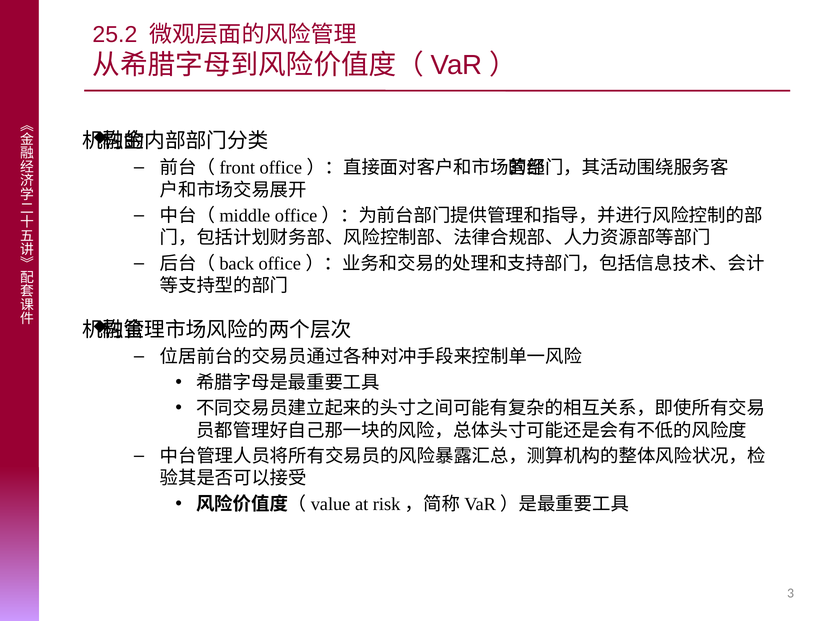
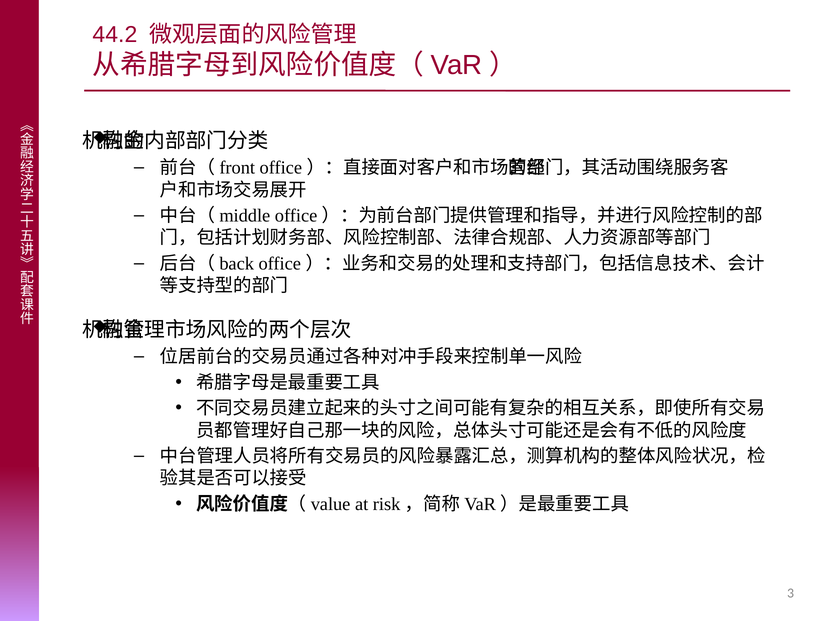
25.2: 25.2 -> 44.2 (115, 35)
